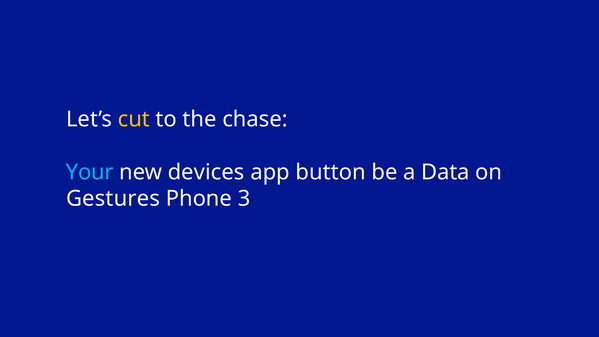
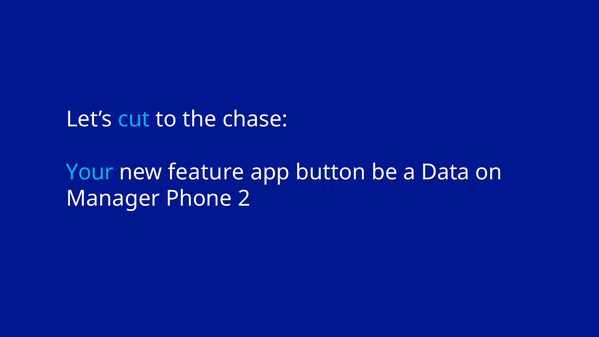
cut colour: yellow -> light blue (134, 119)
devices: devices -> feature (206, 172)
Gestures: Gestures -> Manager (113, 199)
3: 3 -> 2 (244, 199)
